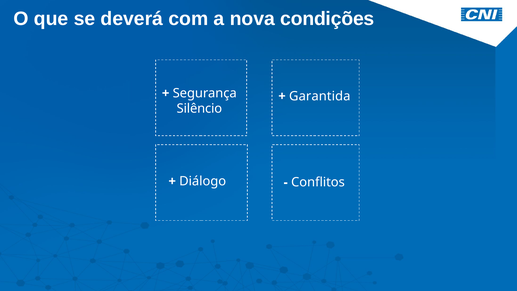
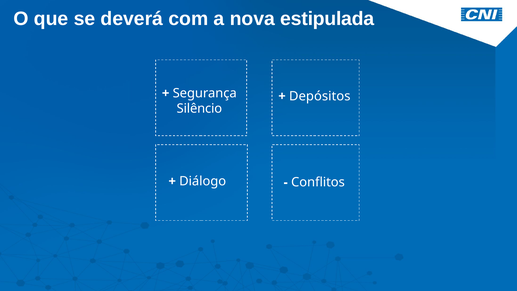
condições: condições -> estipulada (327, 19)
Garantida: Garantida -> Depósitos (320, 96)
